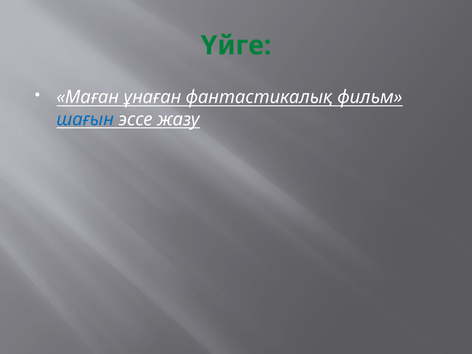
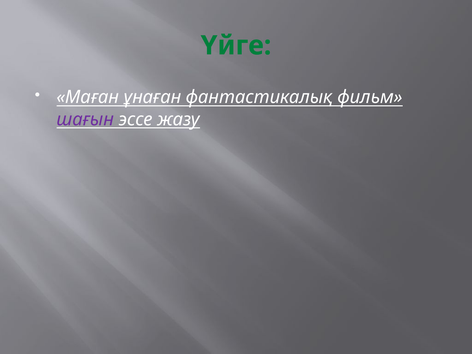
шағын colour: blue -> purple (85, 119)
